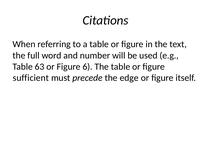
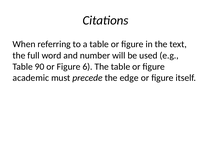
63: 63 -> 90 (40, 67)
sufficient: sufficient -> academic (31, 78)
